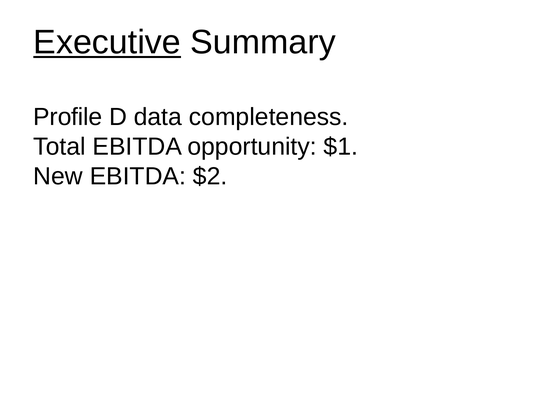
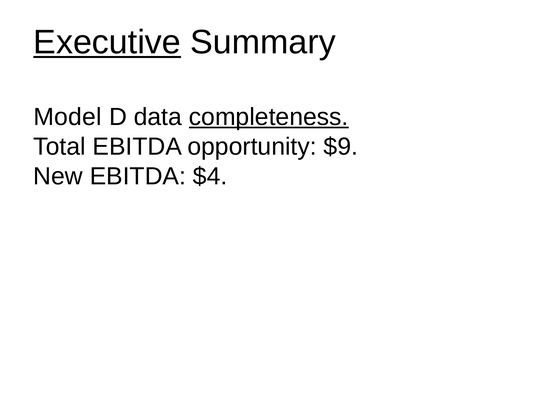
Profile: Profile -> Model (68, 117)
completeness underline: none -> present (269, 117)
$1: $1 -> $9 (341, 147)
$2: $2 -> $4 (210, 176)
